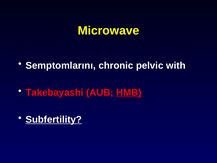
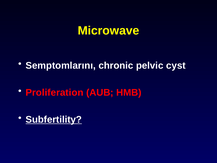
with: with -> cyst (176, 65)
Takebayashi: Takebayashi -> Proliferation (54, 92)
HMB underline: present -> none (129, 92)
